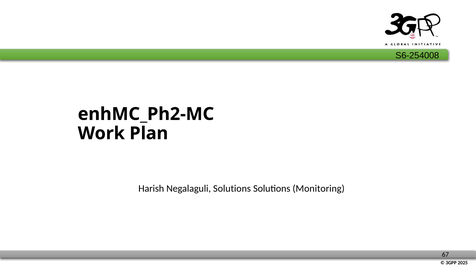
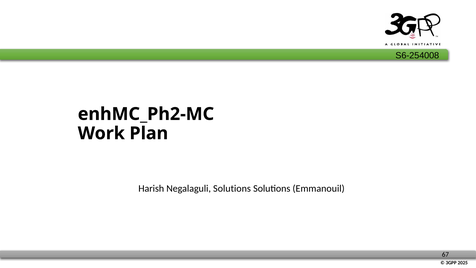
Monitoring: Monitoring -> Emmanouil (319, 188)
